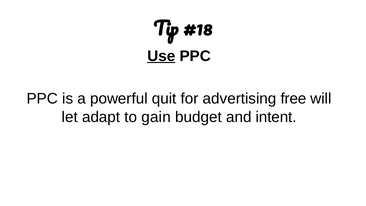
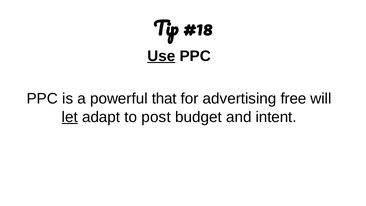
quit: quit -> that (164, 99)
let underline: none -> present (70, 117)
gain: gain -> post (156, 117)
